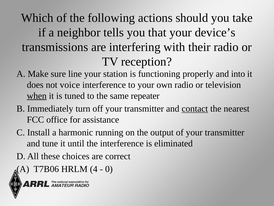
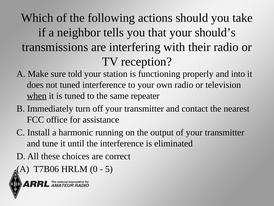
device’s: device’s -> should’s (215, 32)
line: line -> told (75, 74)
not voice: voice -> tuned (70, 85)
contact underline: present -> none (195, 108)
4: 4 -> 0 (94, 169)
0: 0 -> 5 (109, 169)
